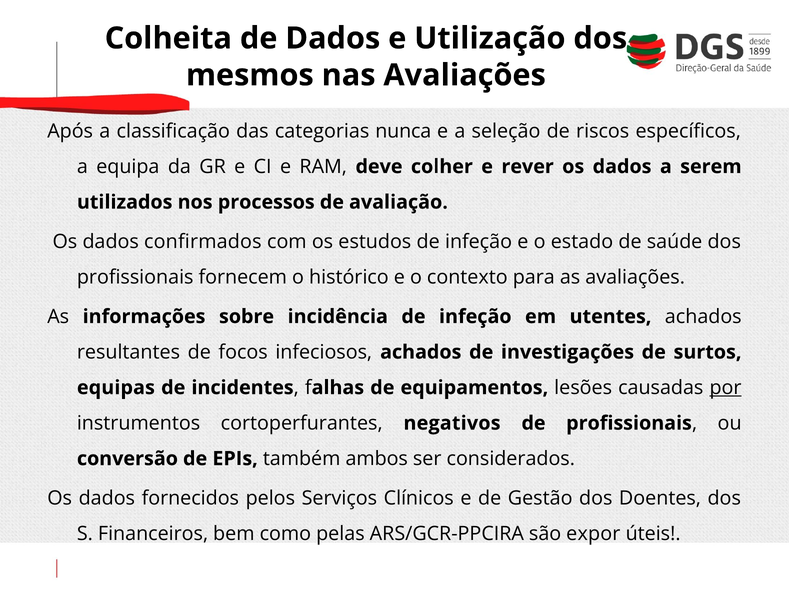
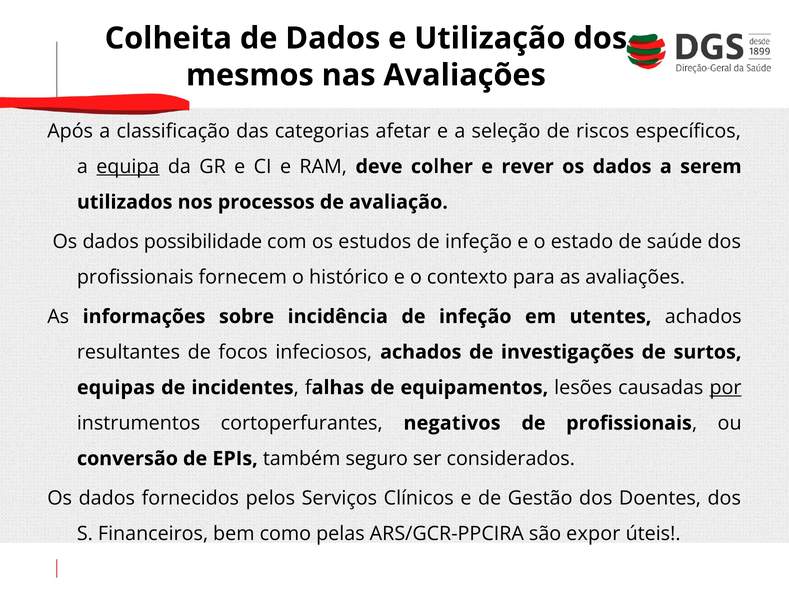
nunca: nunca -> afetar (403, 131)
equipa underline: none -> present (128, 167)
confirmados: confirmados -> possibilidade (203, 241)
ambos: ambos -> seguro (377, 458)
